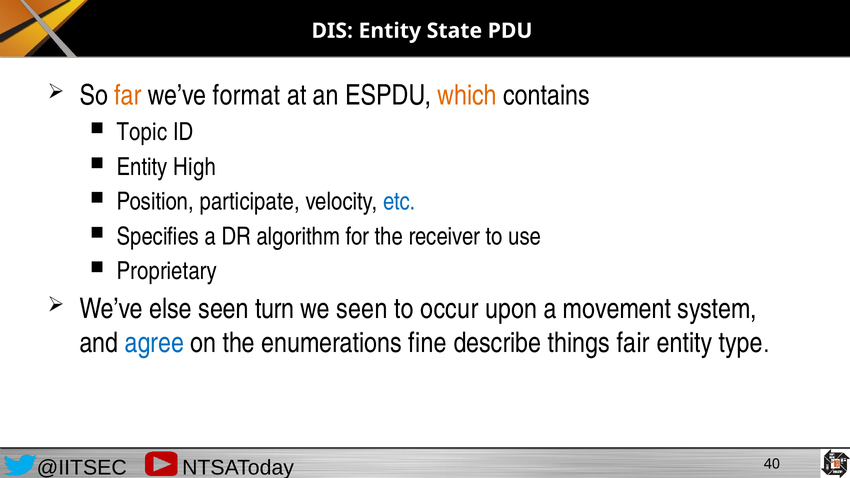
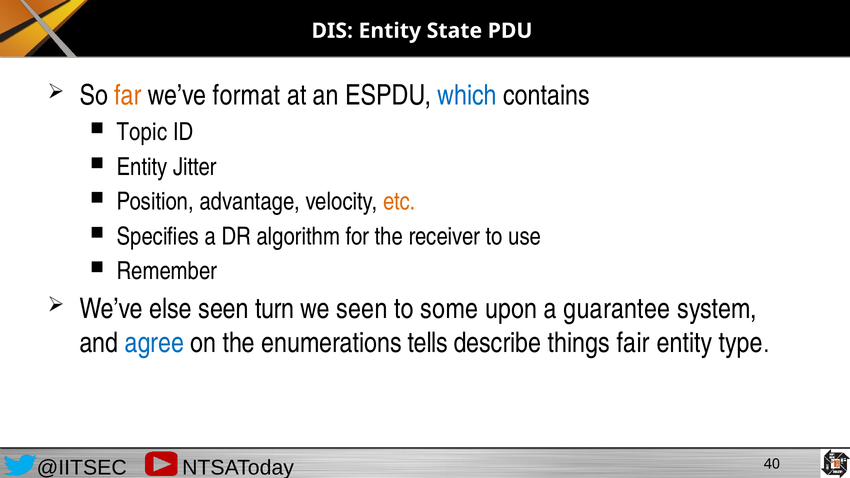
which colour: orange -> blue (467, 96)
High: High -> Jitter (195, 167)
participate: participate -> advantage (250, 202)
etc colour: blue -> orange (399, 202)
Proprietary: Proprietary -> Remember (167, 271)
occur: occur -> some (449, 309)
movement: movement -> guarantee (617, 309)
fine: fine -> tells (428, 343)
